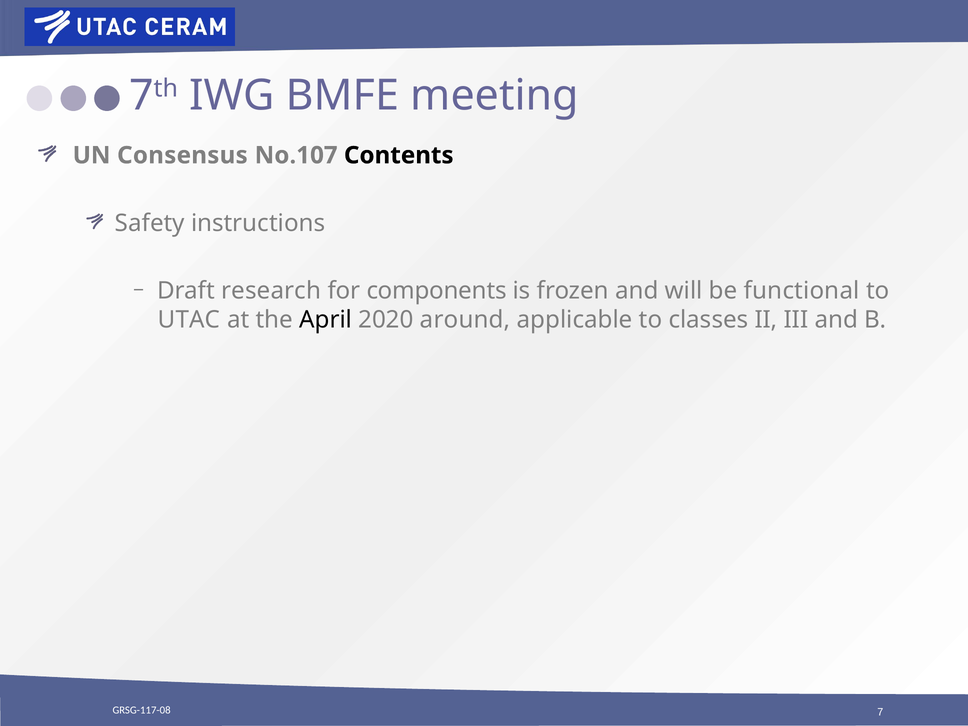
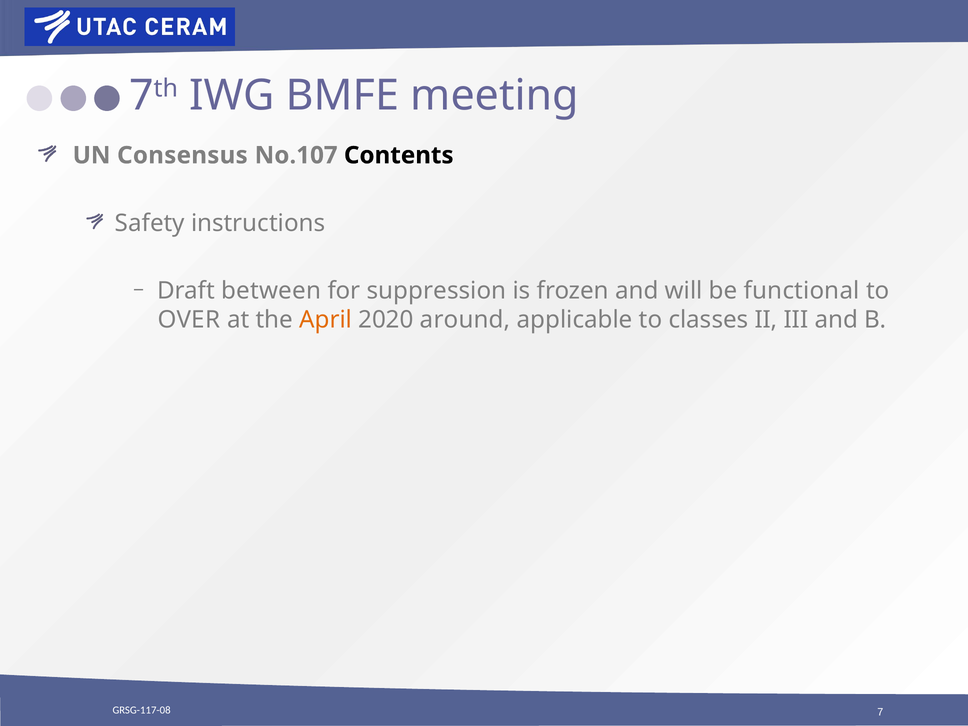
research: research -> between (271, 291)
components: components -> suppression (437, 291)
UTAC: UTAC -> OVER (189, 320)
April colour: black -> orange (326, 320)
